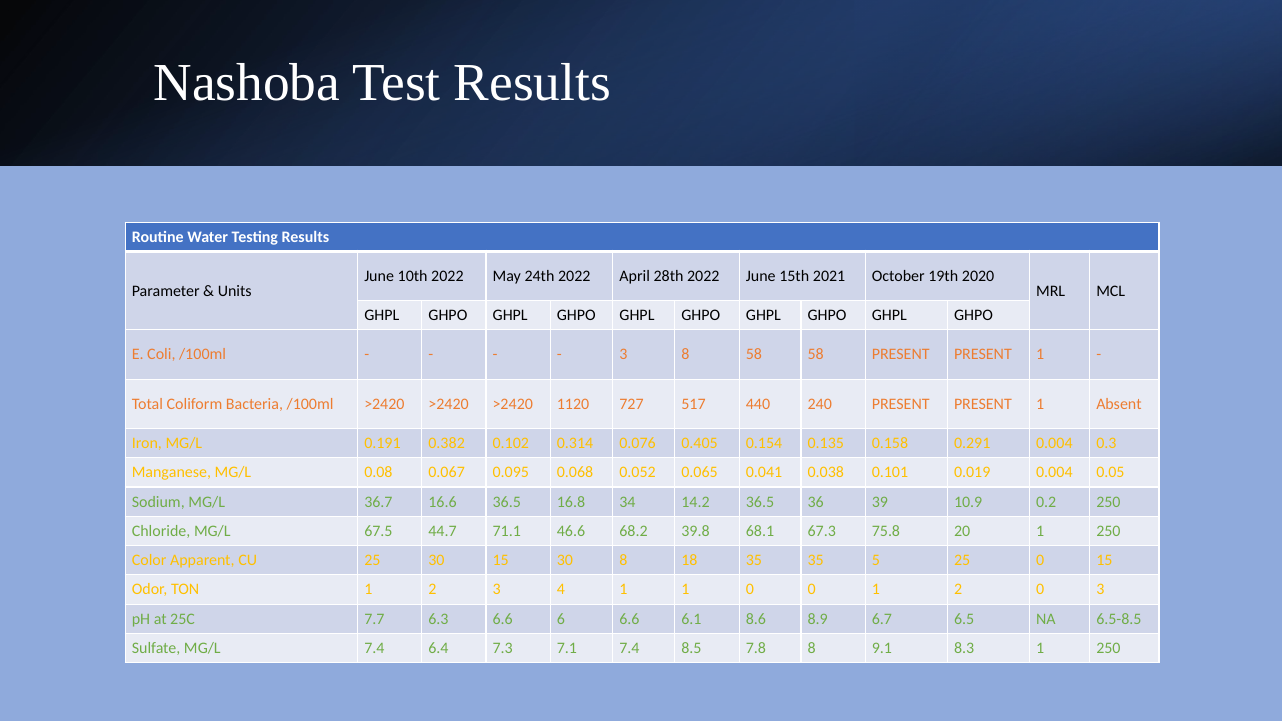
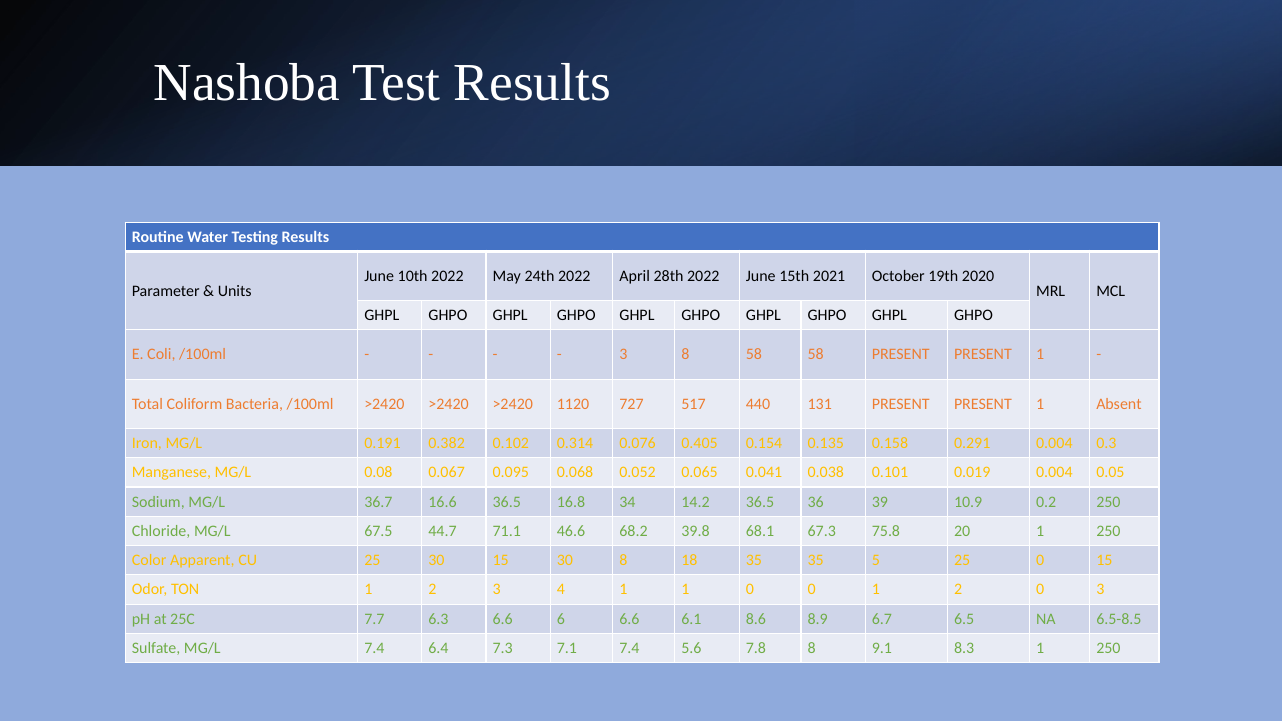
240: 240 -> 131 (820, 404)
8.5: 8.5 -> 5.6 (691, 648)
